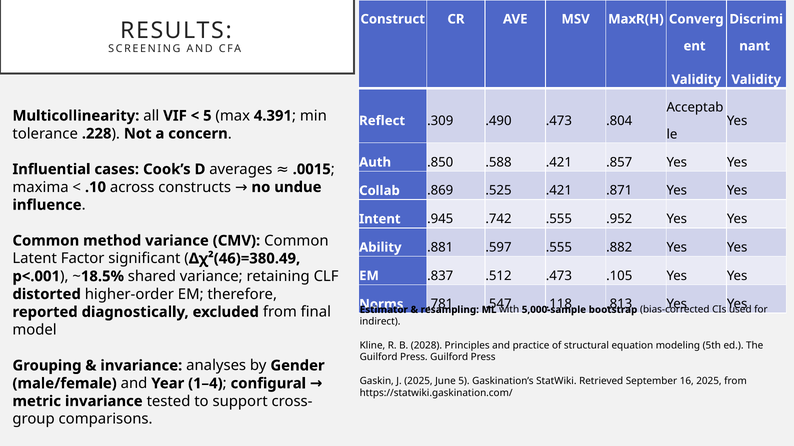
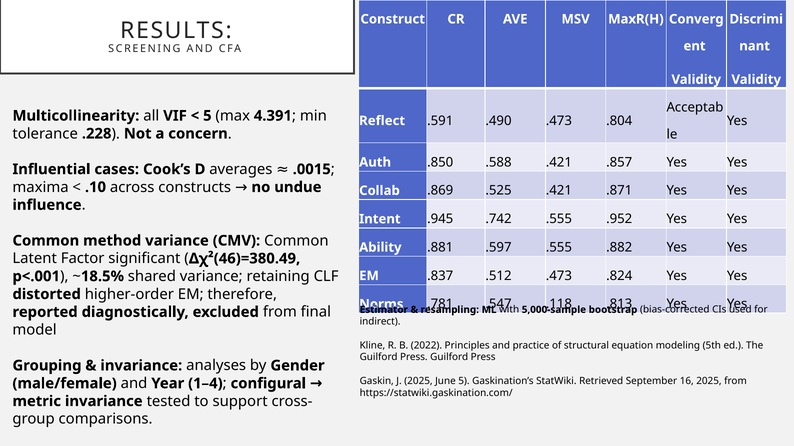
.309: .309 -> .591 (440, 121)
.105: .105 -> .824 (619, 276)
2028: 2028 -> 2022 (426, 346)
